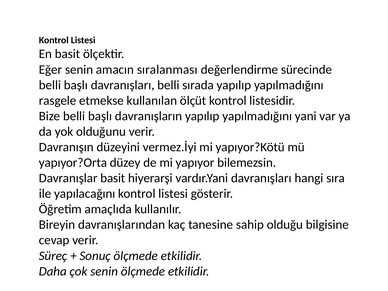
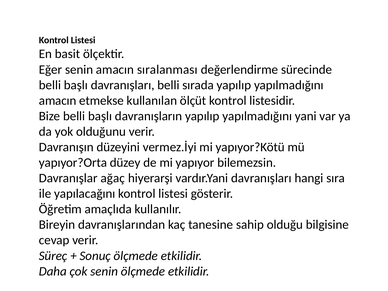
rasgele: rasgele -> amacın (58, 101)
Davranışlar basit: basit -> ağaç (113, 178)
